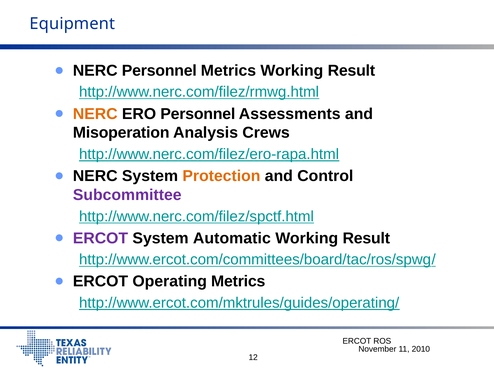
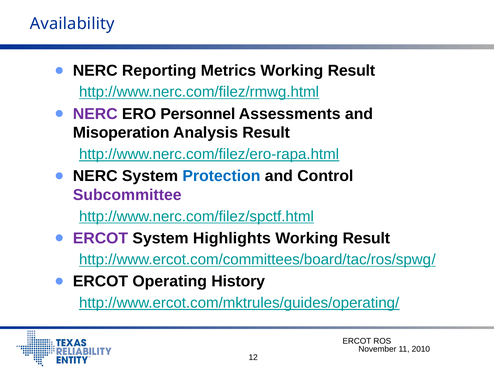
Equipment: Equipment -> Availability (72, 24)
NERC Personnel: Personnel -> Reporting (159, 71)
NERC colour: orange -> purple (95, 114)
Analysis Crews: Crews -> Result (266, 133)
Protection colour: orange -> blue (221, 176)
Automatic: Automatic -> Highlights (232, 239)
Operating Metrics: Metrics -> History (238, 282)
